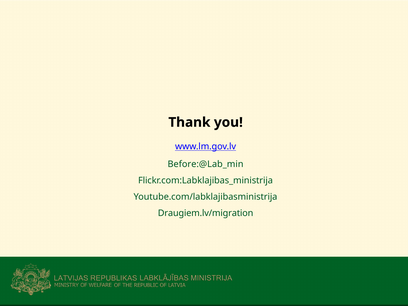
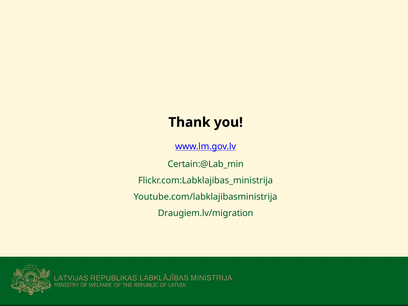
Before:@Lab_min: Before:@Lab_min -> Certain:@Lab_min (206, 164)
